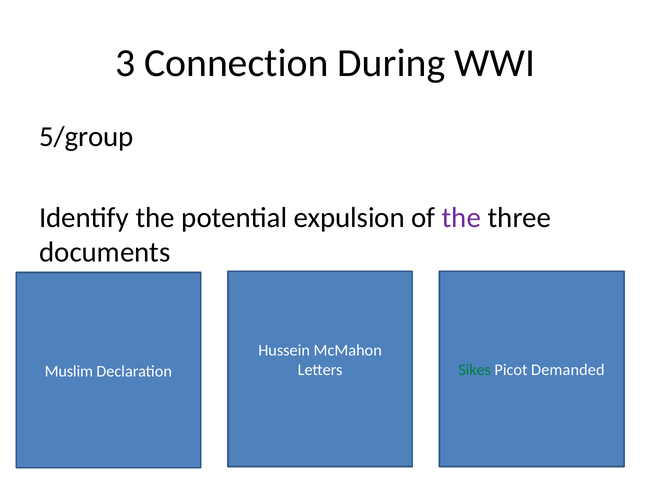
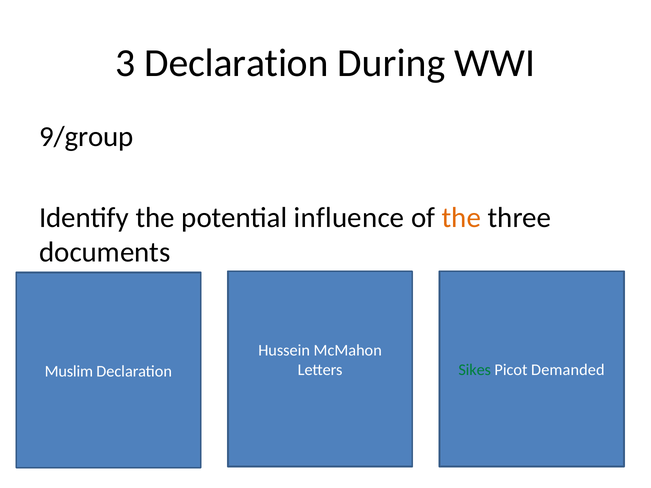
3 Connection: Connection -> Declaration (236, 63)
5/group: 5/group -> 9/group (86, 137)
expulsion: expulsion -> influence (349, 218)
the colour: purple -> orange (461, 218)
